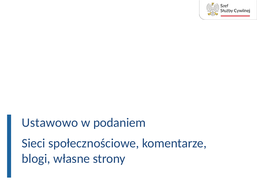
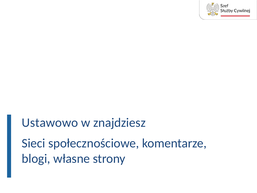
podaniem: podaniem -> znajdziesz (119, 122)
